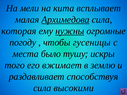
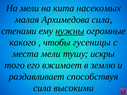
всплывает: всплывает -> насекомых (99, 8)
Архимедова underline: present -> none (65, 20)
которая: которая -> стенами (19, 31)
погоду: погоду -> какого (23, 43)
места было: было -> мели (51, 54)
